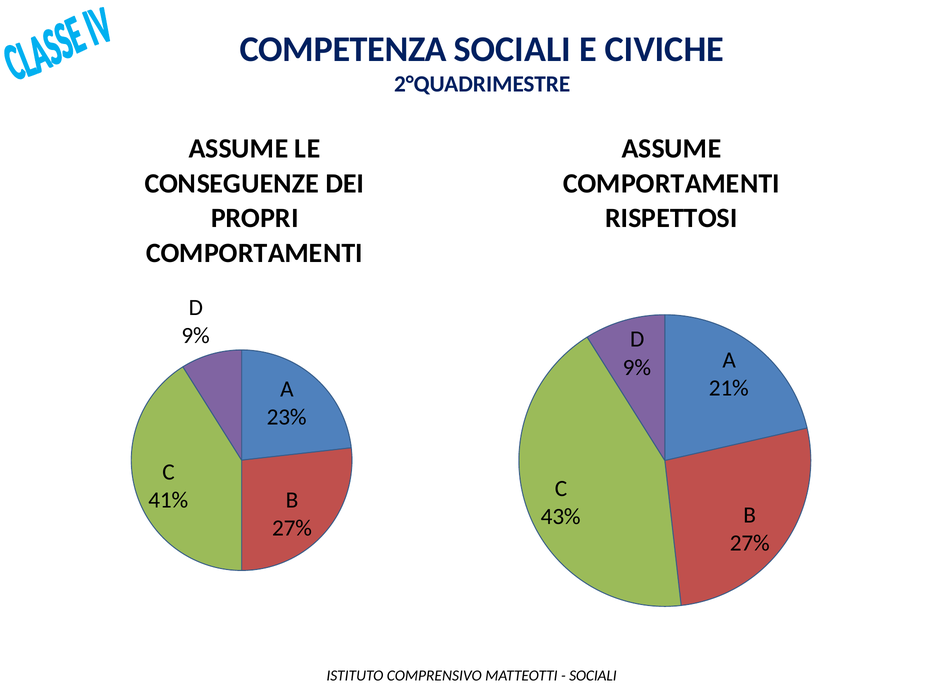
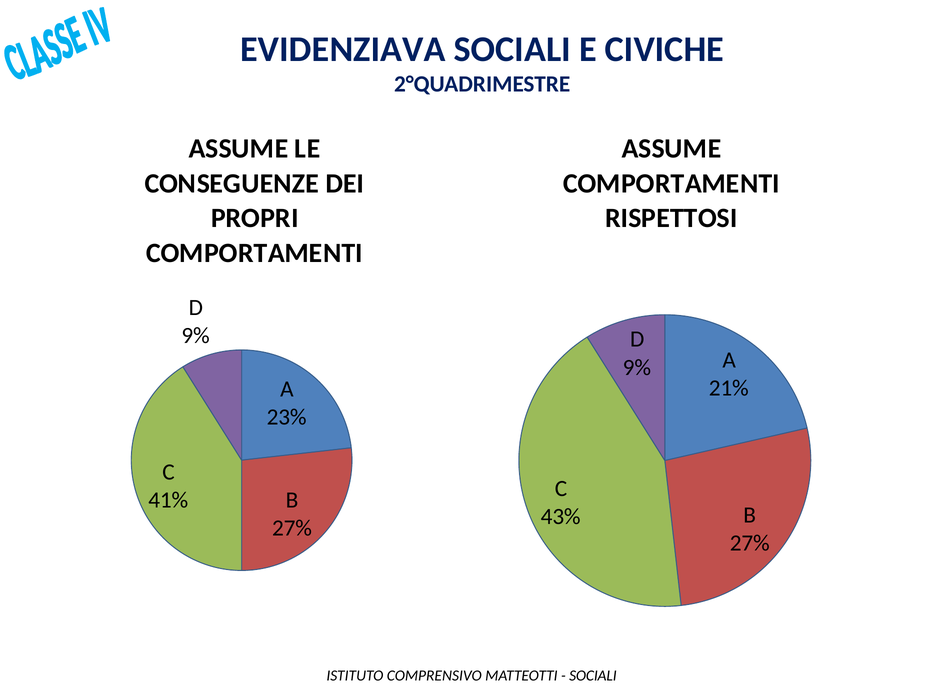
COMPETENZA: COMPETENZA -> EVIDENZIAVA (343, 49)
